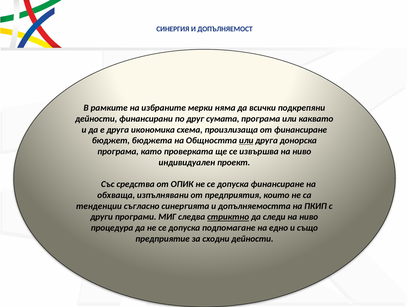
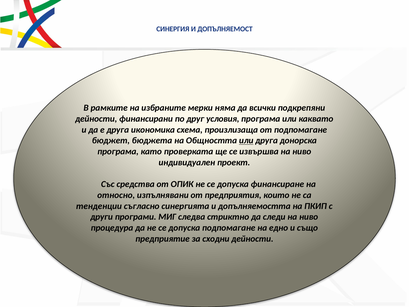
сумата: сумата -> условия (223, 119)
от финансиране: финансиране -> подпомагане (301, 130)
обхваща: обхваща -> относно (116, 195)
стриктно underline: present -> none (228, 217)
